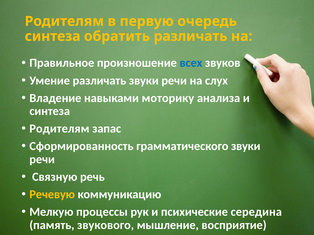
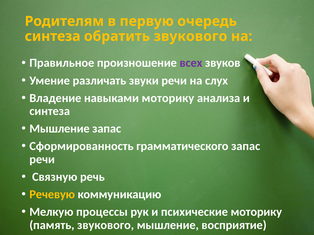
обратить различать: различать -> звукового (190, 36)
всех colour: blue -> purple (191, 63)
Родителям: Родителям -> Мышление (60, 129)
грамматического звуки: звуки -> запас (246, 147)
психические середина: середина -> моторику (256, 212)
